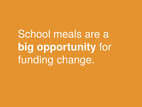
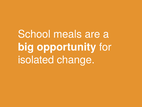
funding: funding -> isolated (36, 60)
